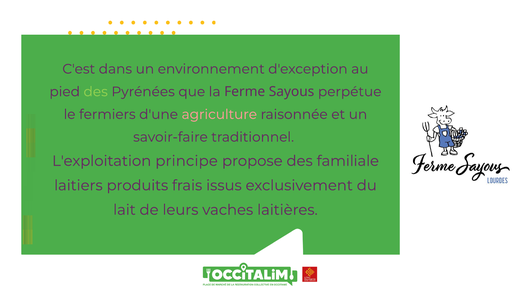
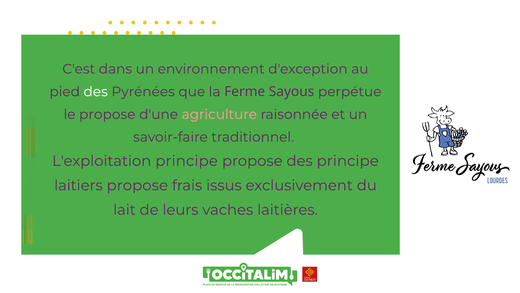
des colour: light green -> white (96, 92)
le fermiers: fermiers -> propose (107, 114)
des familiale: familiale -> principe (348, 161)
laitiers produits: produits -> propose (137, 185)
